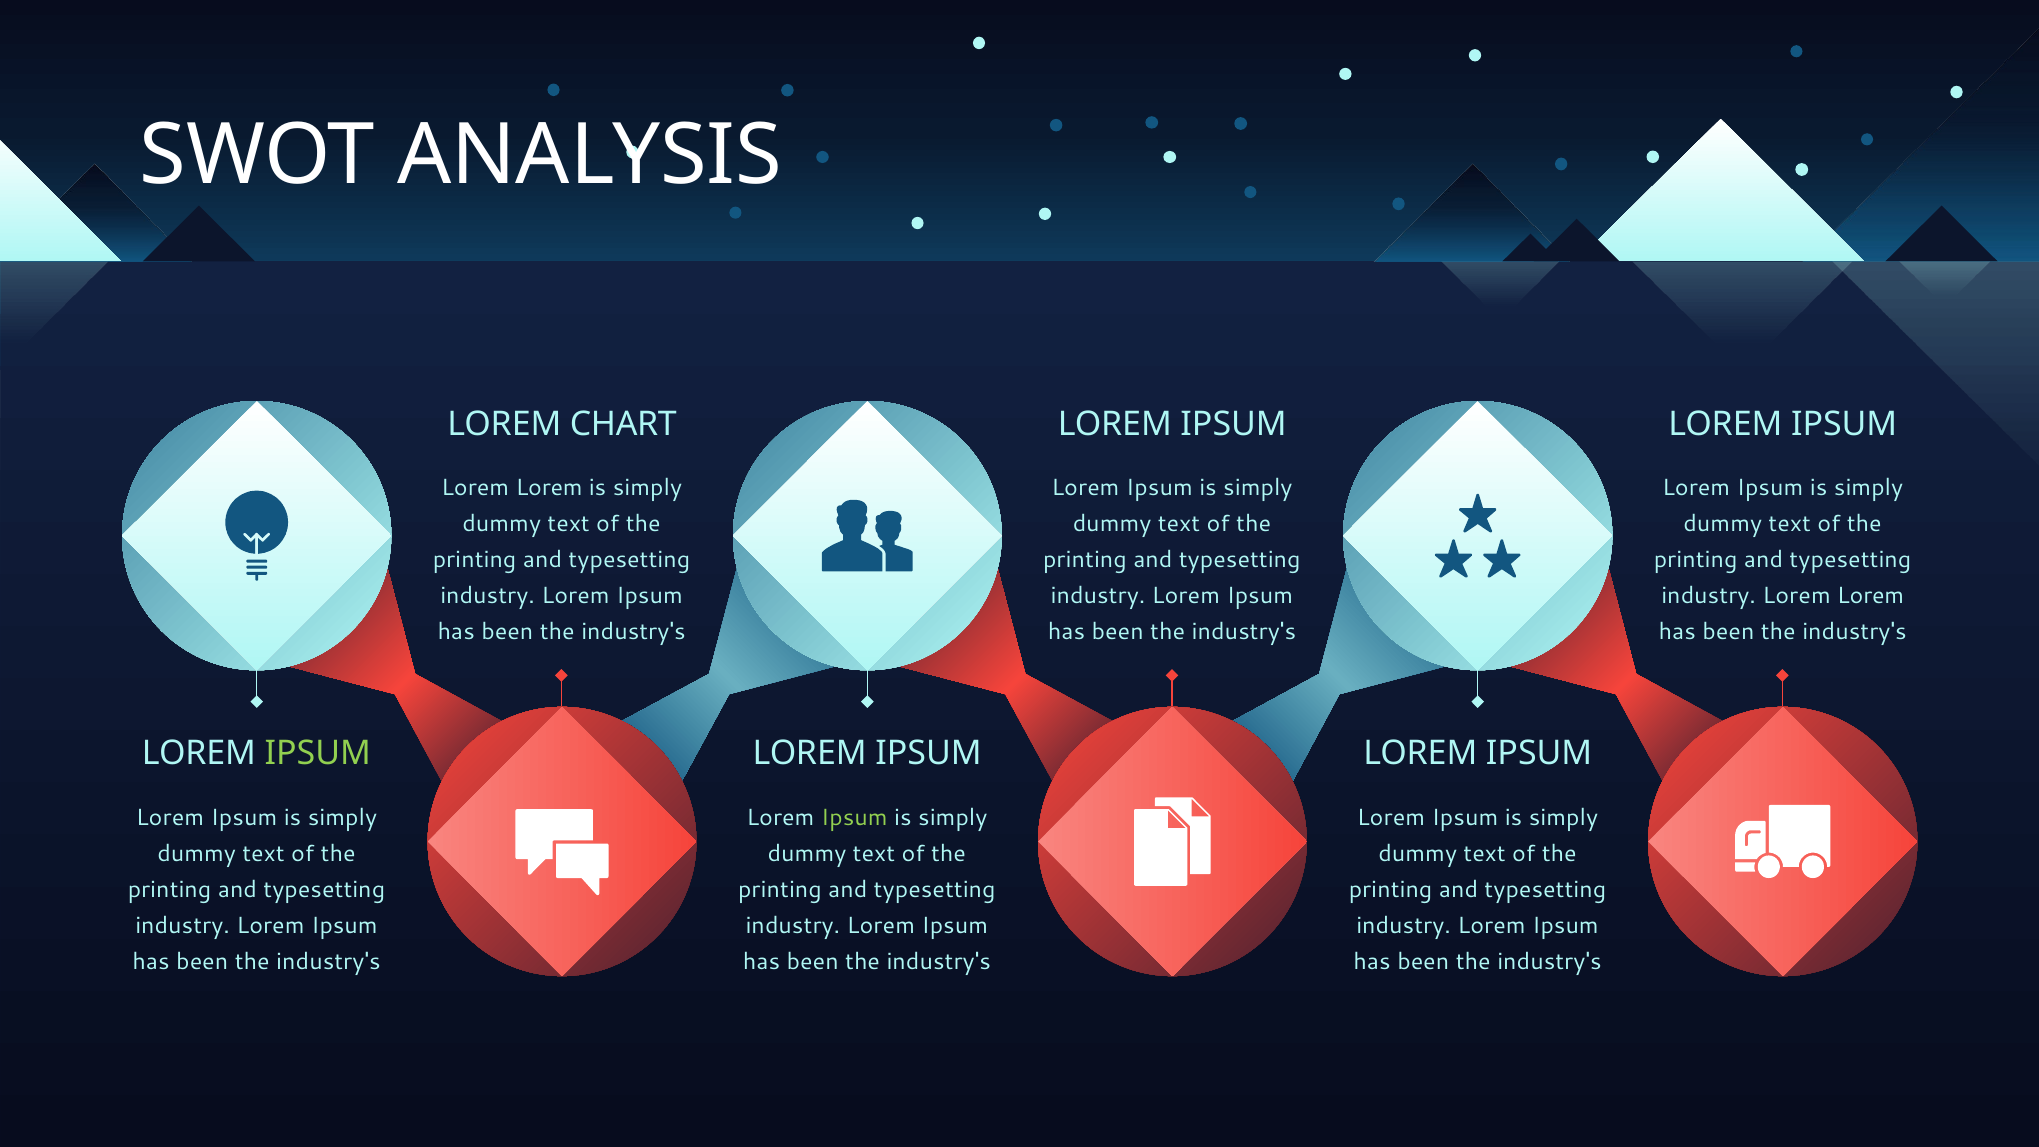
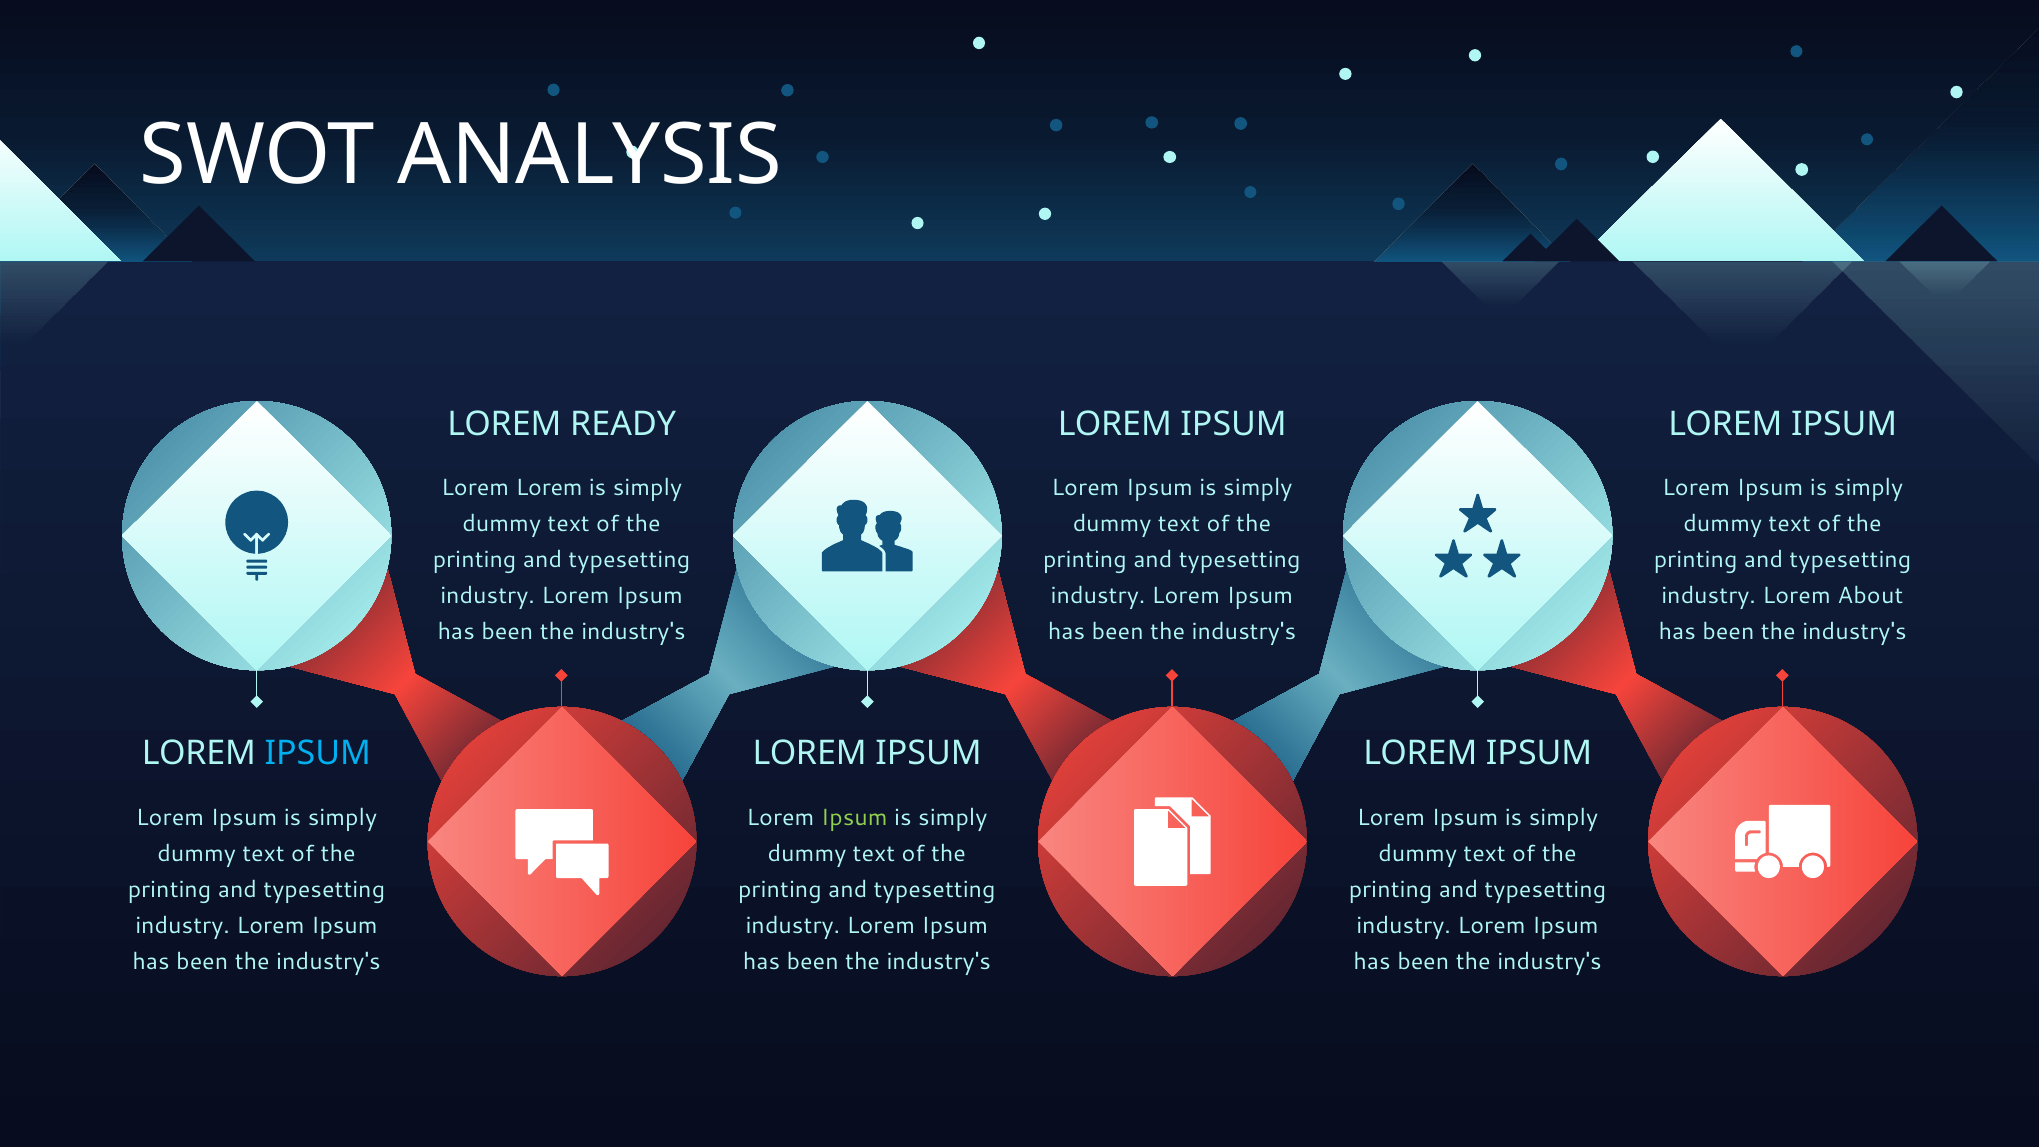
CHART: CHART -> READY (623, 424)
industry Lorem Lorem: Lorem -> About (1870, 596)
IPSUM colour: light green -> light blue (318, 754)
